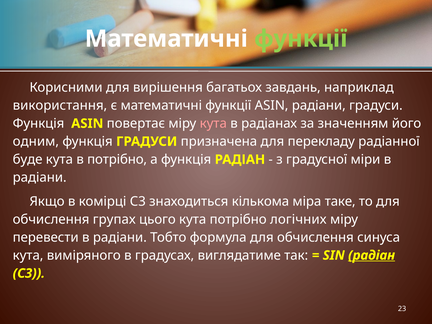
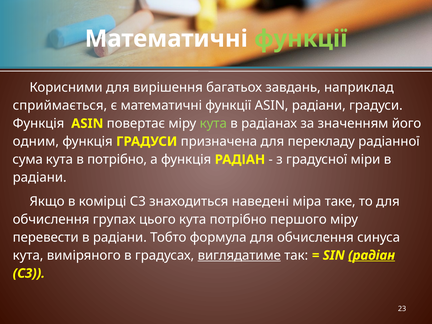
використання: використання -> сприймається (60, 105)
кута colour: pink -> light green (213, 124)
буде: буде -> сума (28, 160)
кількома: кількома -> наведені (260, 201)
логічних: логічних -> першого (298, 219)
виглядатиме underline: none -> present (239, 255)
